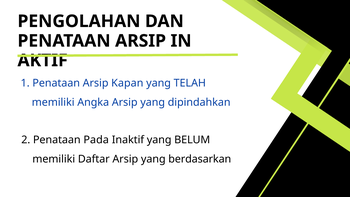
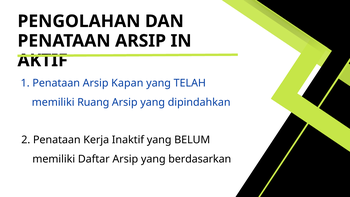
Angka: Angka -> Ruang (93, 102)
Pada: Pada -> Kerja (96, 140)
